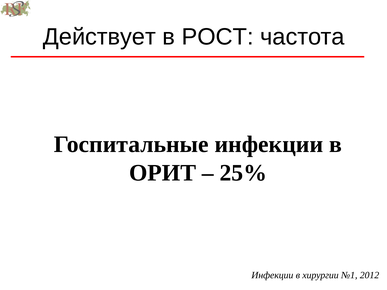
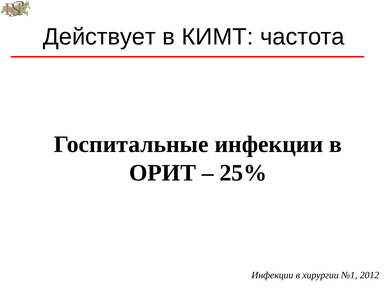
РОСТ: РОСТ -> КИМТ (218, 37)
